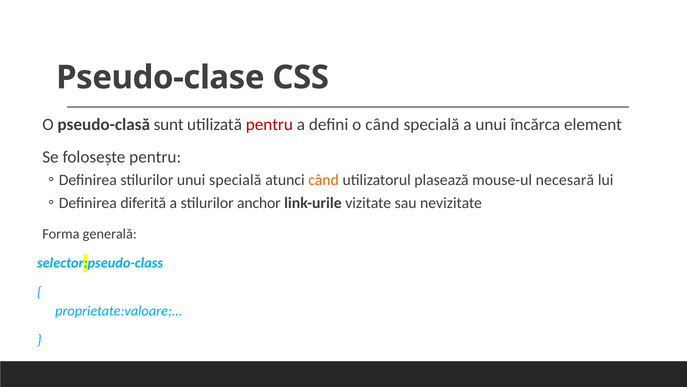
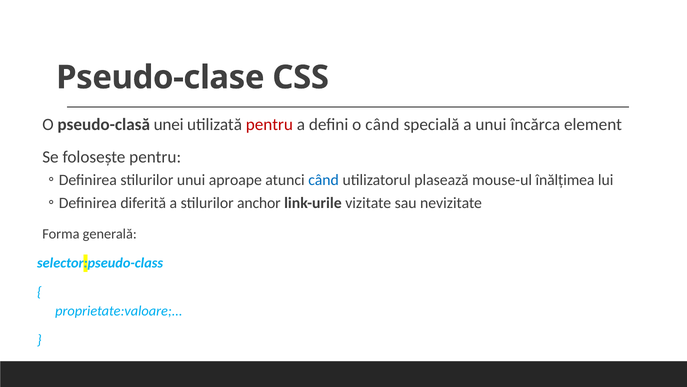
sunt: sunt -> unei (169, 124)
unui specială: specială -> aproape (235, 180)
când colour: orange -> blue (324, 180)
necesară: necesară -> înălțimea (565, 180)
